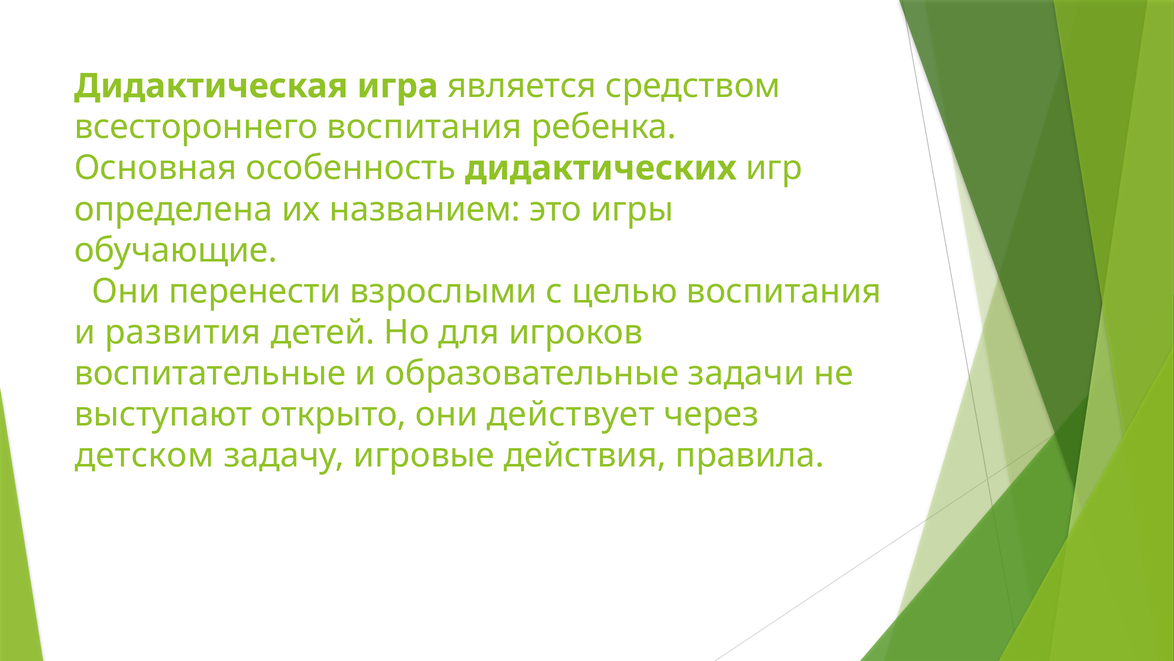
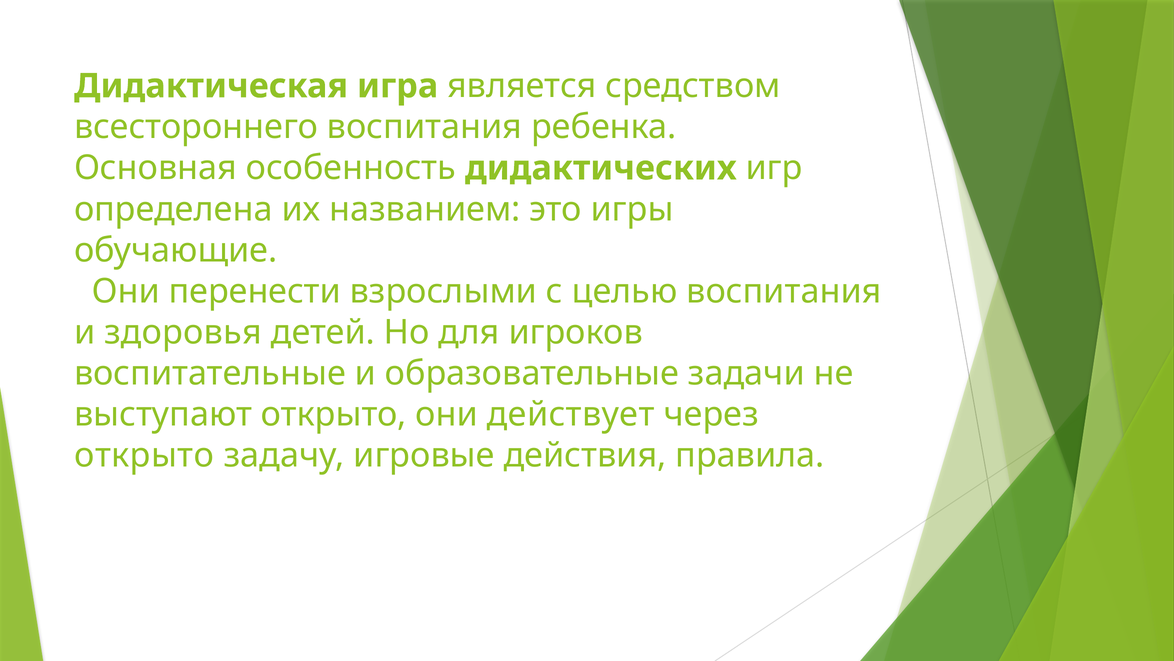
развития: развития -> здоровья (183, 332)
детском: детском -> открыто (144, 455)
